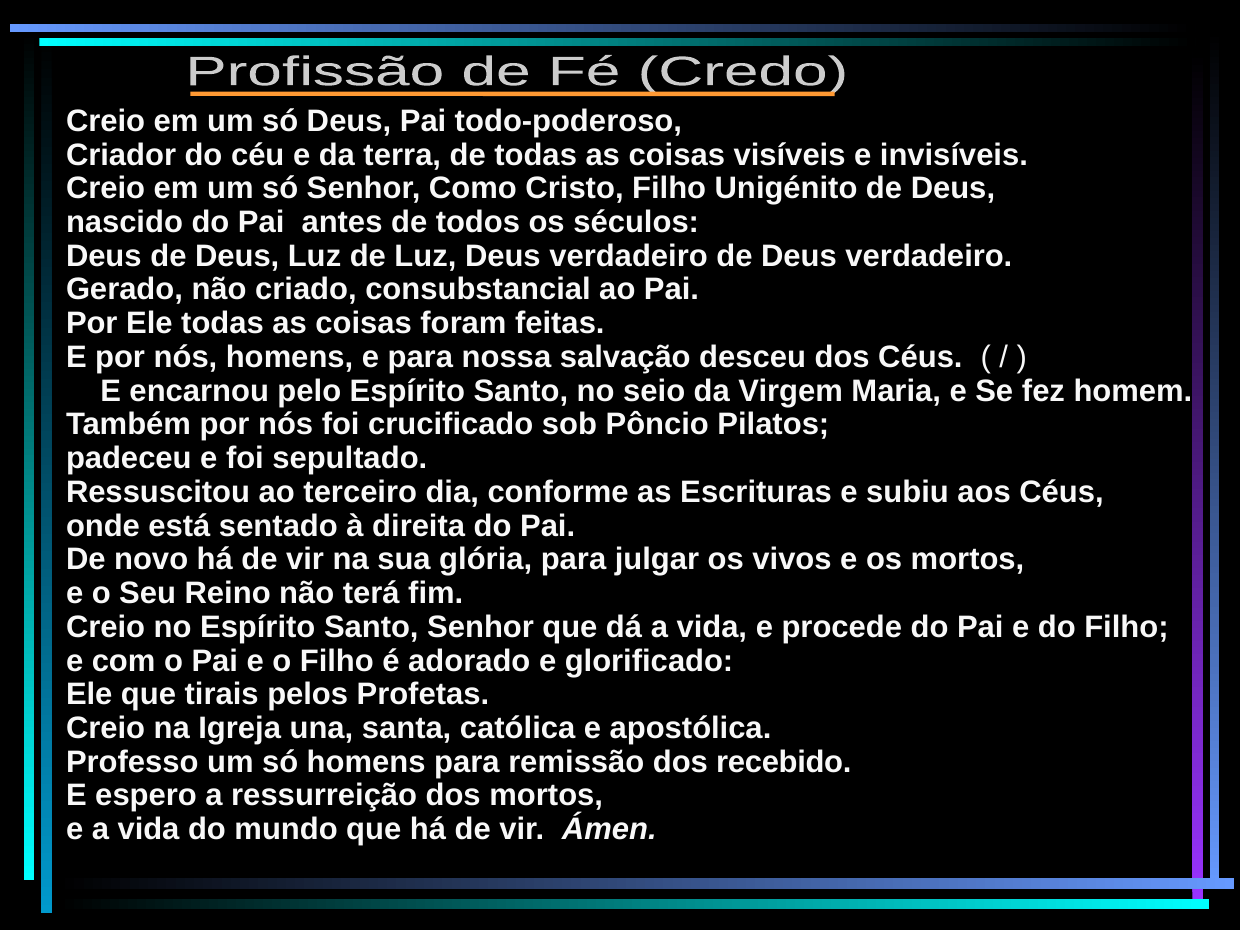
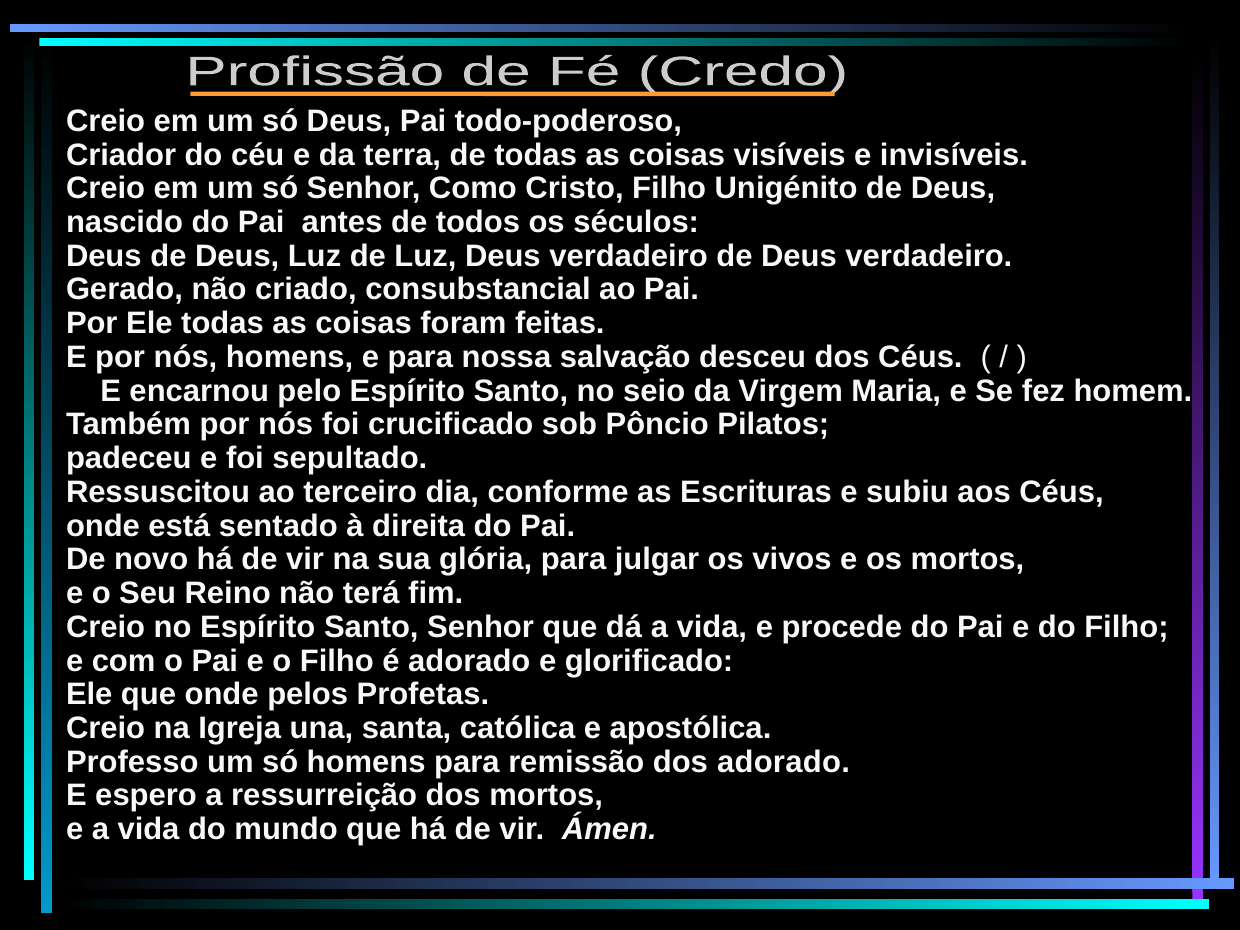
que tirais: tirais -> onde (222, 695)
dos recebido: recebido -> adorado (783, 762)
